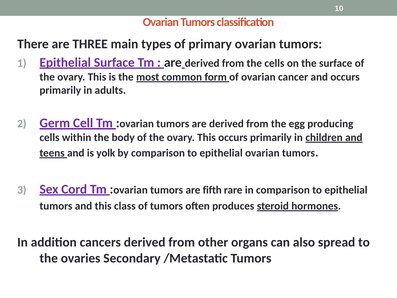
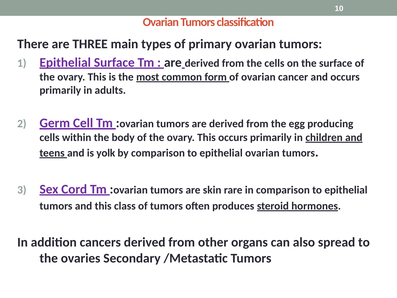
fifth: fifth -> skin (212, 190)
